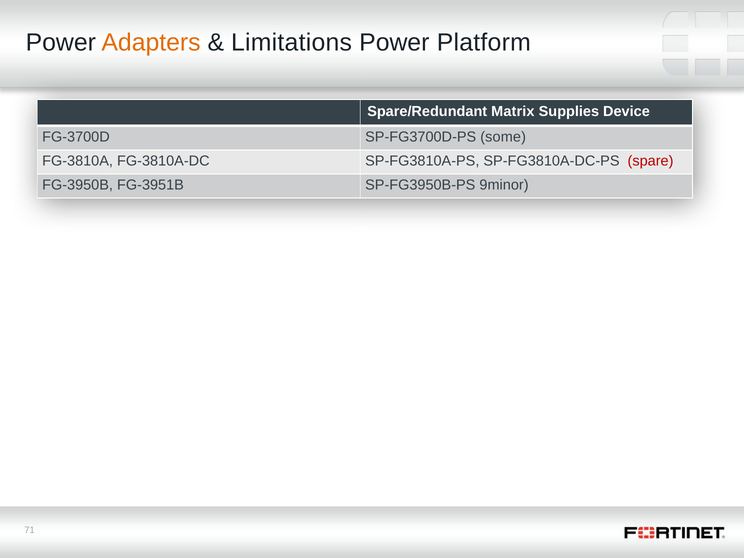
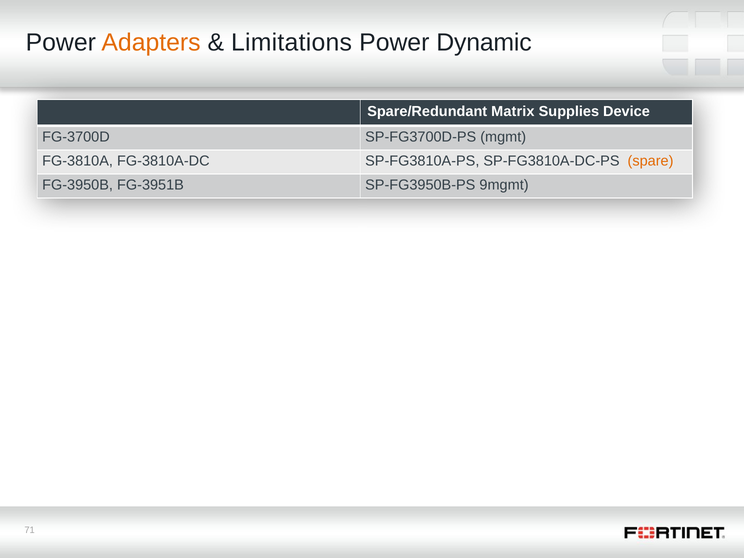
Platform: Platform -> Dynamic (484, 43)
some: some -> mgmt (503, 137)
spare colour: red -> orange (651, 161)
9minor: 9minor -> 9mgmt (504, 185)
